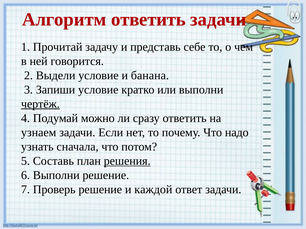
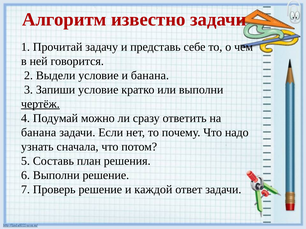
Алгоритм ответить: ответить -> известно (148, 20)
узнаем: узнаем -> банана (39, 133)
решения underline: present -> none (127, 161)
